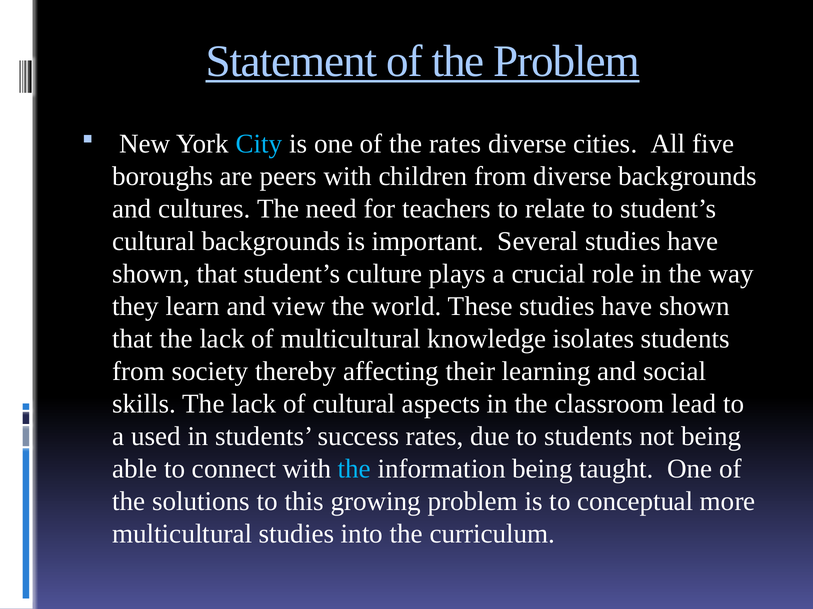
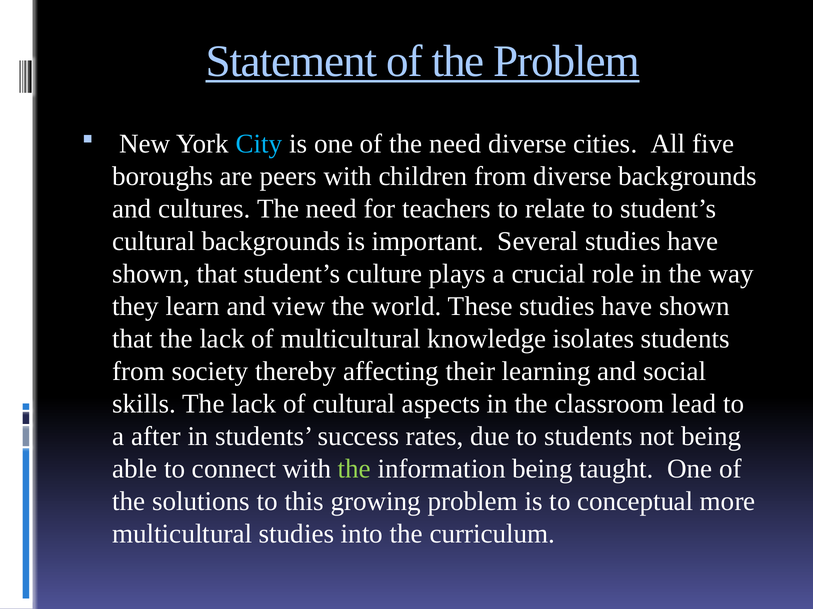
of the rates: rates -> need (455, 144)
used: used -> after (156, 437)
the colour: light blue -> light green (354, 469)
